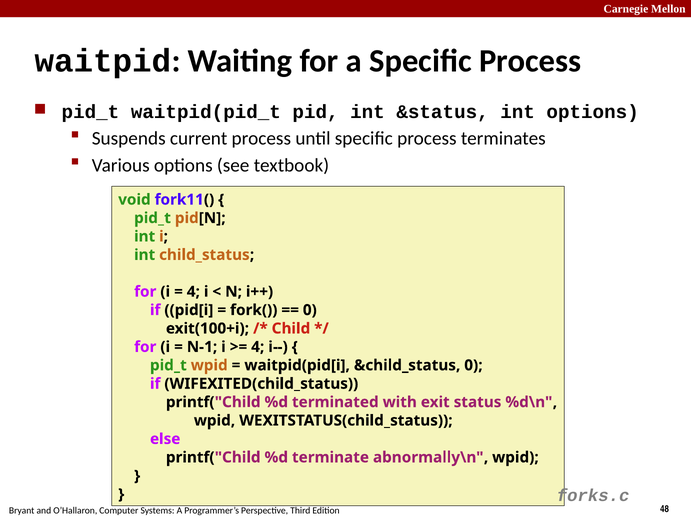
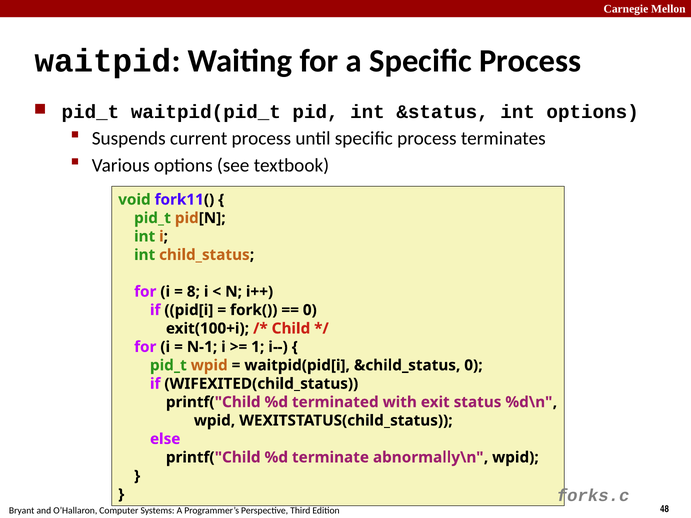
4: 4 -> 8 (193, 292)
4: 4 -> 1 (258, 347)
